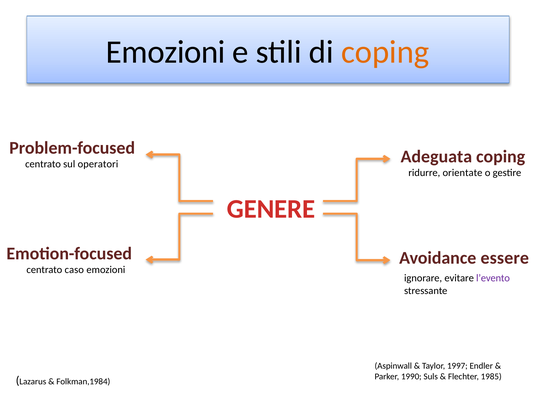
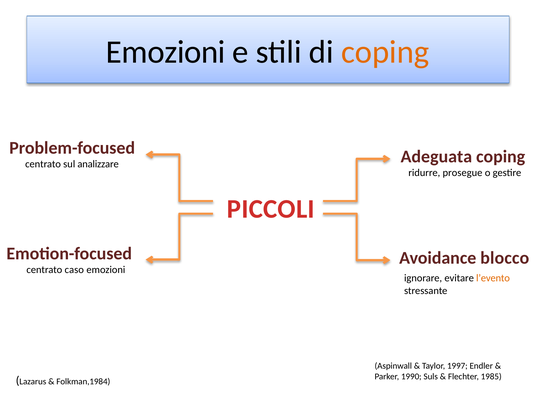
operatori: operatori -> analizzare (98, 164)
orientate: orientate -> prosegue (463, 173)
GENERE: GENERE -> PICCOLI (271, 209)
essere: essere -> blocco (505, 258)
l’evento colour: purple -> orange (493, 278)
